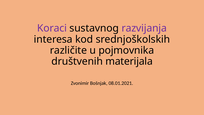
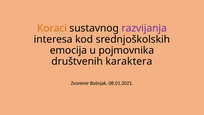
Koraci colour: purple -> orange (52, 28)
različite: različite -> emocija (68, 50)
materijala: materijala -> karaktera (129, 61)
